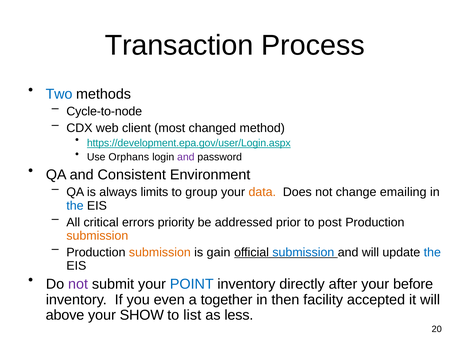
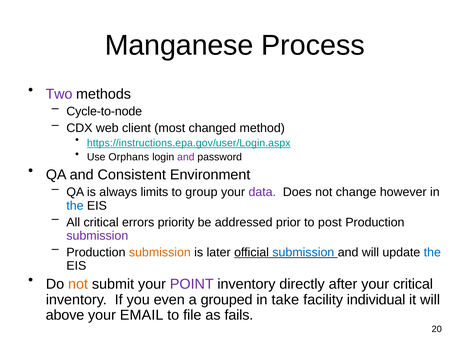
Transaction: Transaction -> Manganese (179, 45)
Two colour: blue -> purple (59, 94)
https://development.epa.gov/user/Login.aspx: https://development.epa.gov/user/Login.aspx -> https://instructions.epa.gov/user/Login.aspx (189, 143)
data colour: orange -> purple (262, 193)
emailing: emailing -> however (403, 193)
submission colour: orange -> purple (97, 236)
gain: gain -> later (219, 253)
not colour: purple -> orange (78, 285)
POINT colour: blue -> purple (192, 285)
your before: before -> critical (413, 285)
together: together -> grouped (227, 300)
then: then -> take (285, 300)
accepted: accepted -> individual (376, 300)
SHOW: SHOW -> EMAIL (142, 316)
list: list -> file (192, 316)
less: less -> fails (239, 316)
